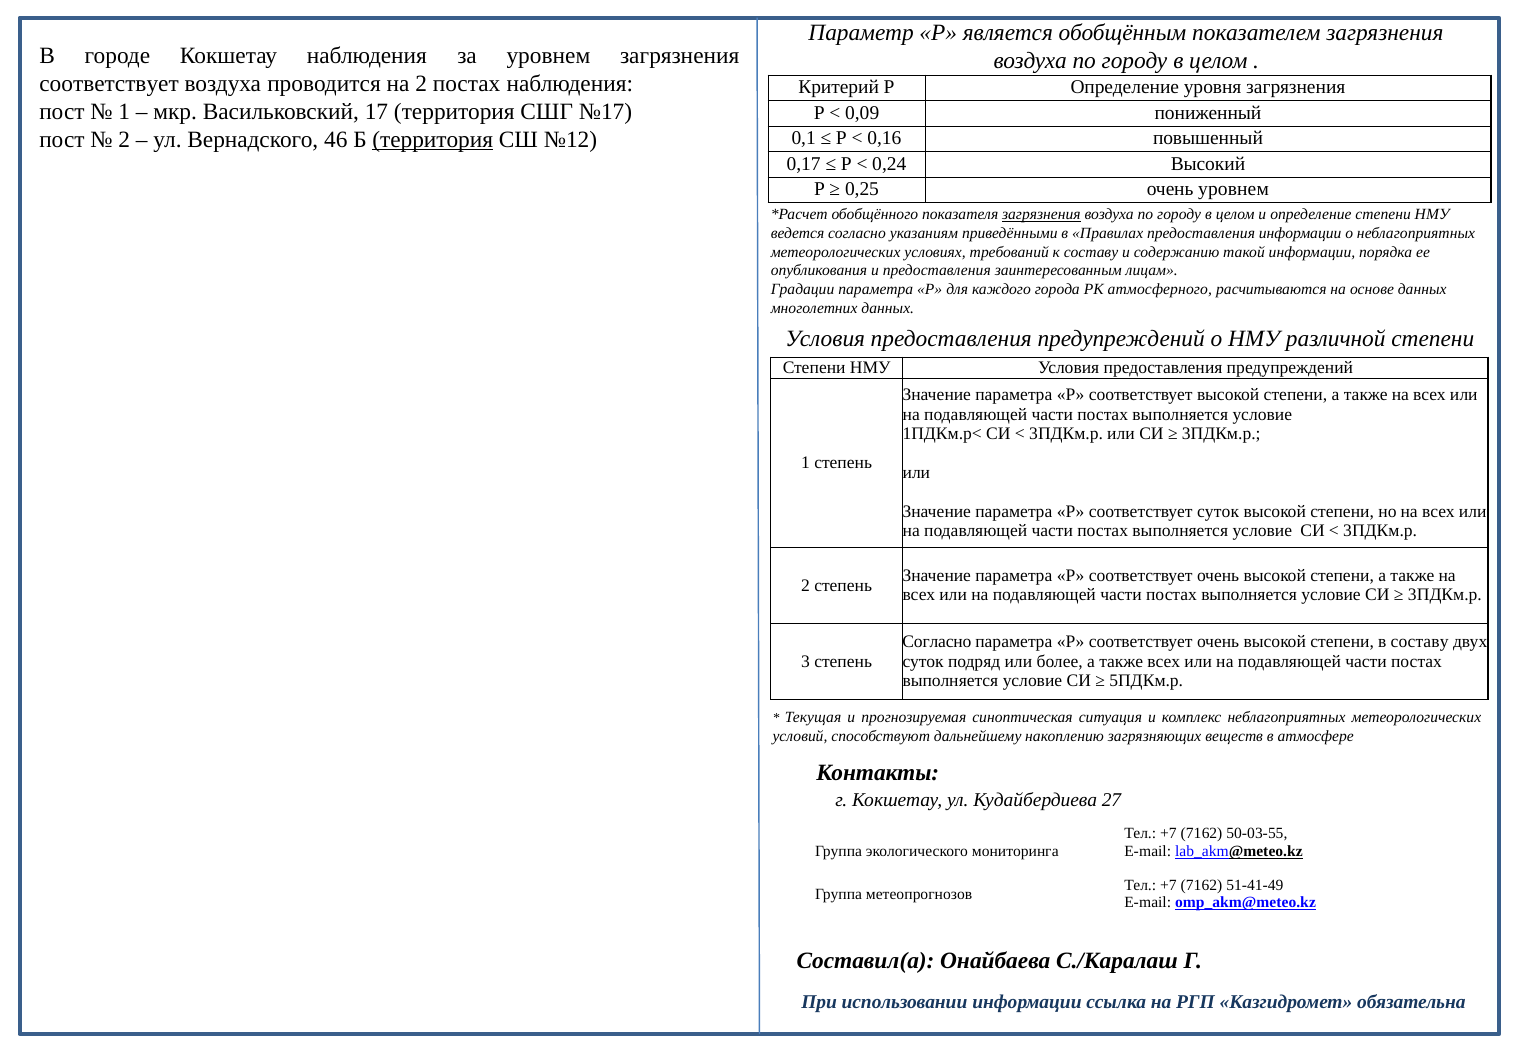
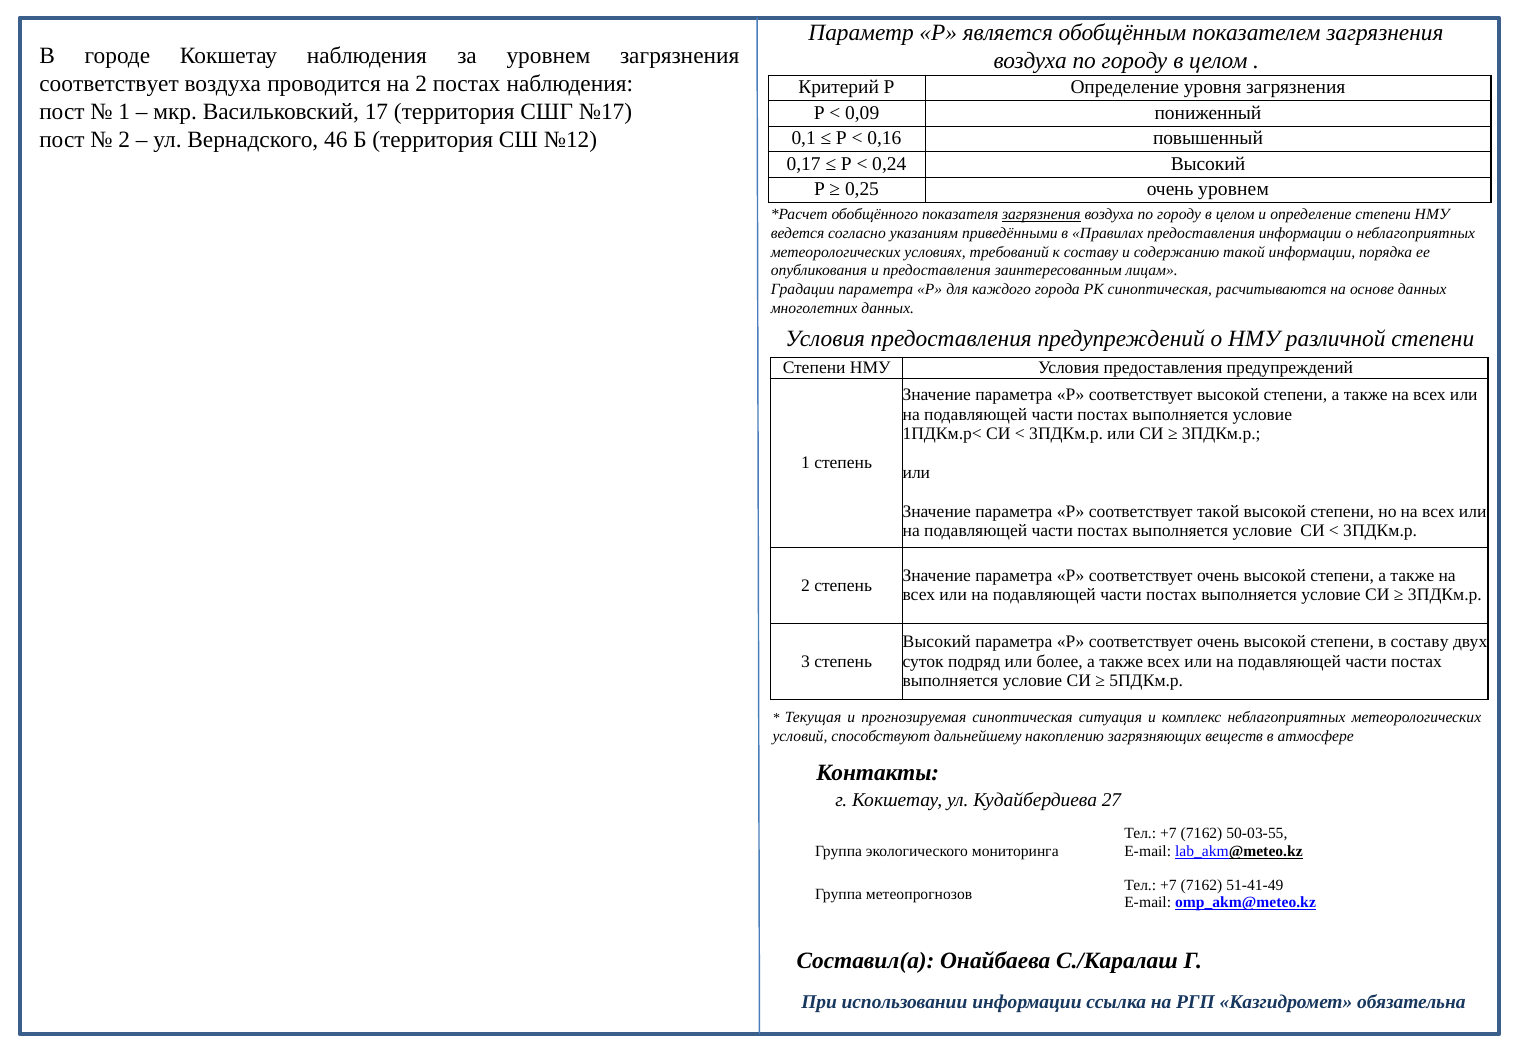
территория underline: present -> none (433, 139)
РК атмосферного: атмосферного -> синоптическая (1160, 289)
соответствует суток: суток -> такой (1218, 511)
Согласно: Согласно -> Высокий (937, 642)
